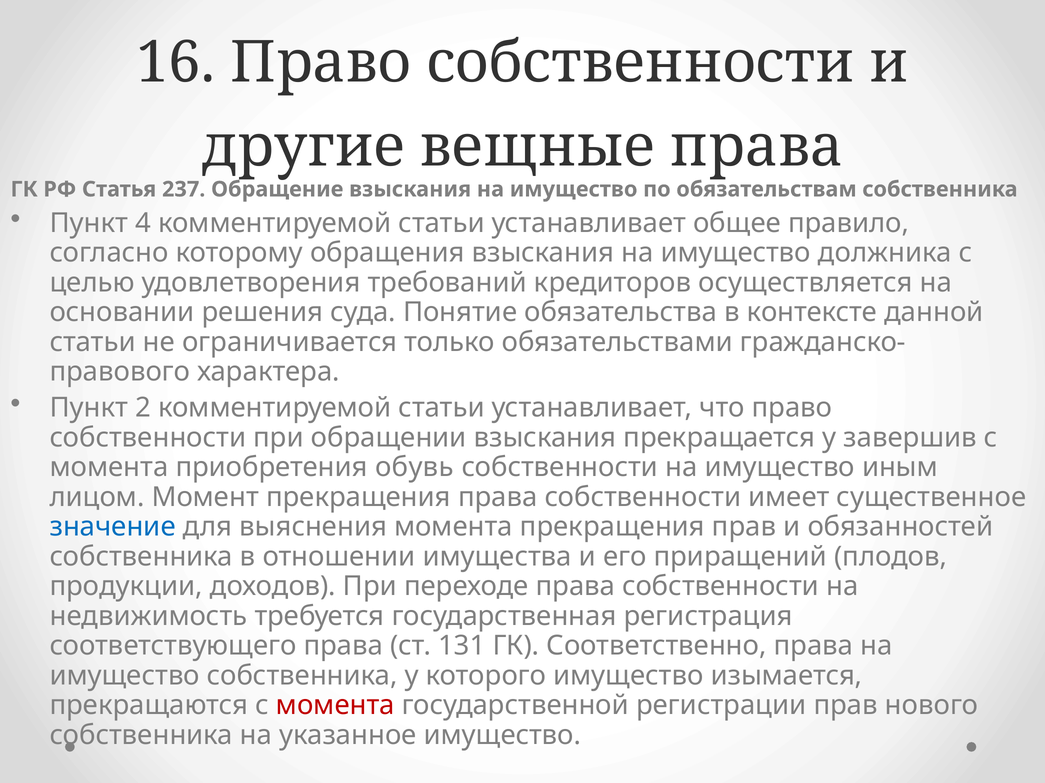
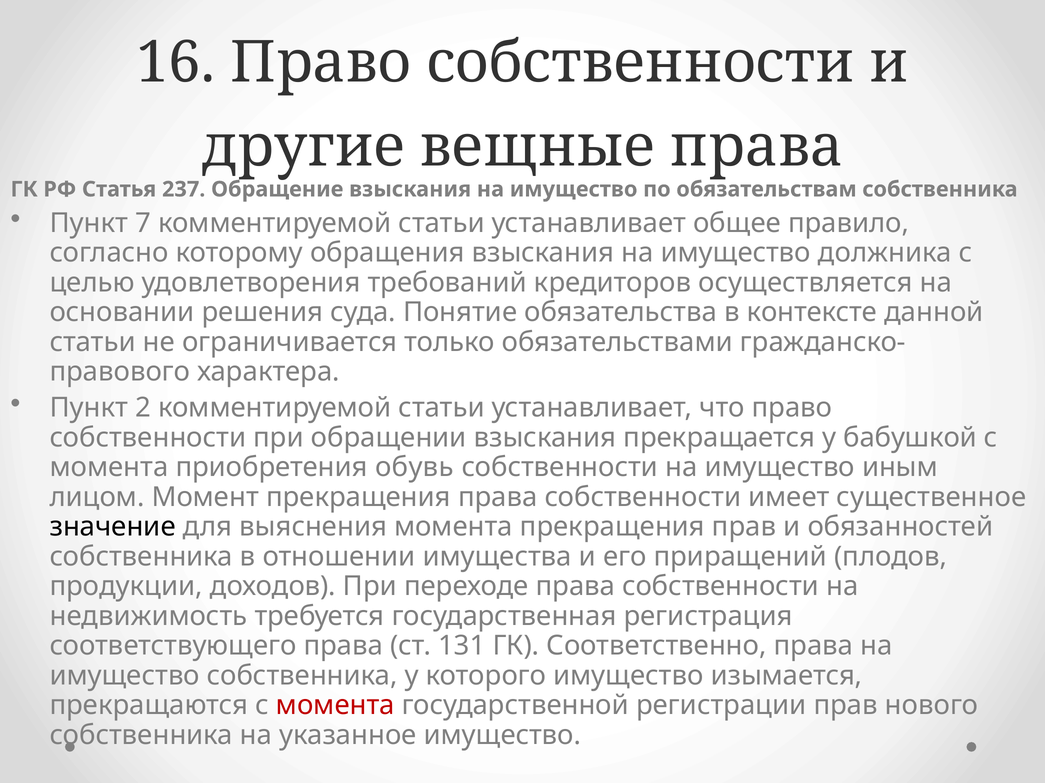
4: 4 -> 7 (143, 223)
завершив: завершив -> бабушкой (910, 438)
значение colour: blue -> black (113, 527)
